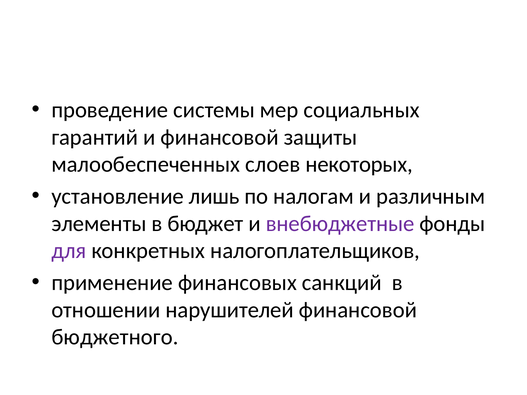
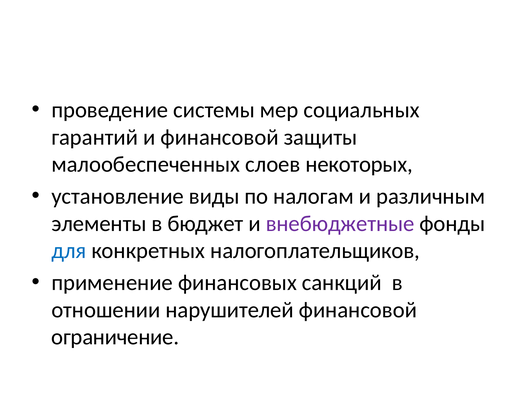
лишь: лишь -> виды (214, 196)
для colour: purple -> blue (69, 251)
бюджетного: бюджетного -> ограничение (115, 337)
